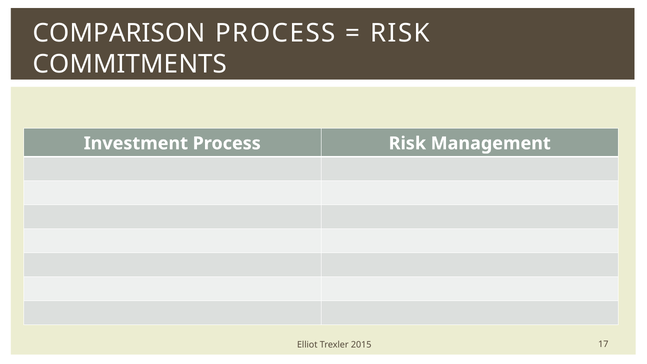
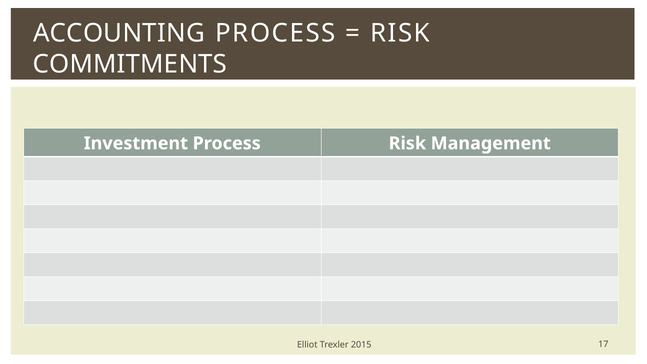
COMPARISON: COMPARISON -> ACCOUNTING (119, 33)
